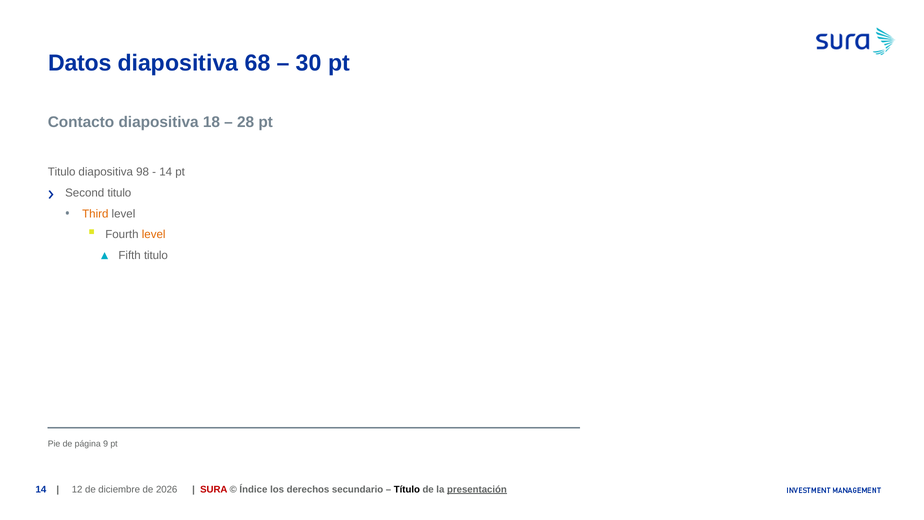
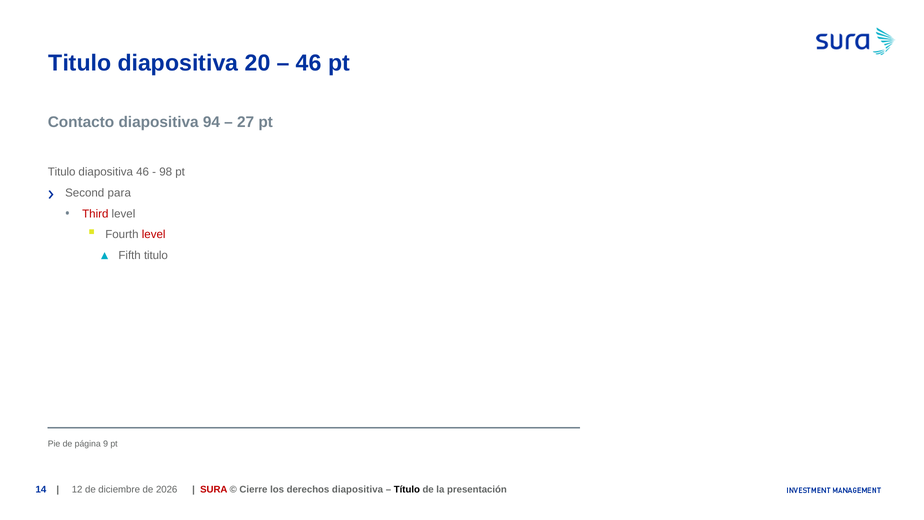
Datos: Datos -> Titulo (80, 63)
68: 68 -> 20 (258, 63)
30: 30 -> 46 (309, 63)
18: 18 -> 94 (211, 122)
28: 28 -> 27 (246, 122)
diapositiva 98: 98 -> 46 (143, 172)
14: 14 -> 98 (166, 172)
Second titulo: titulo -> para (119, 193)
Third colour: orange -> red (95, 214)
level colour: orange -> red (154, 235)
Índice: Índice -> Cierre (253, 489)
derechos secundario: secundario -> diapositiva (358, 489)
presentación underline: present -> none (477, 489)
